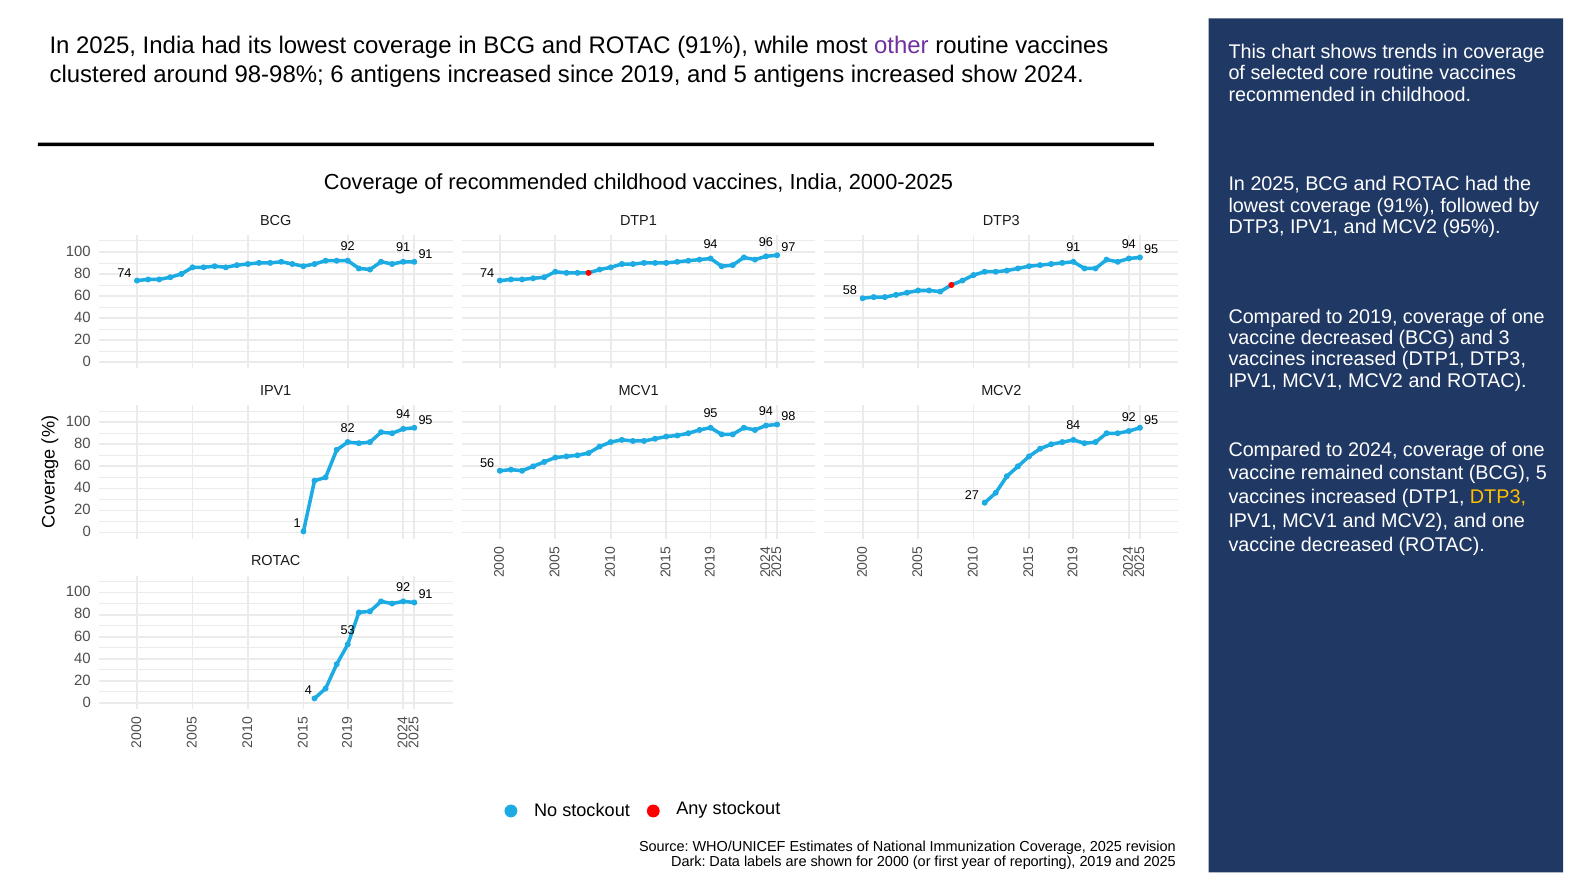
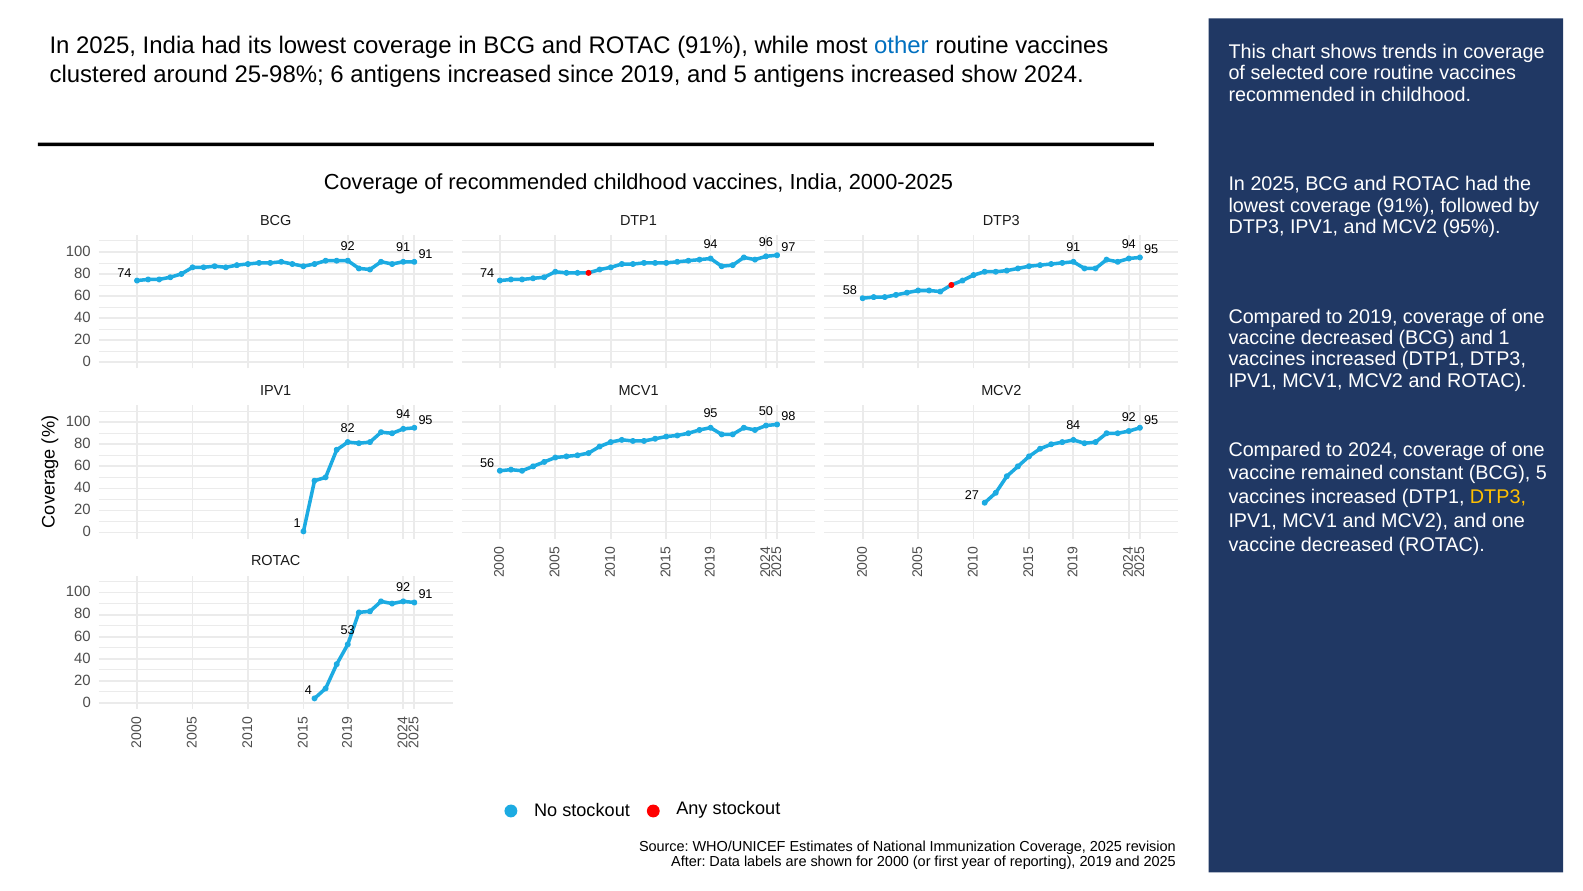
other colour: purple -> blue (901, 46)
98-98%: 98-98% -> 25-98% (279, 74)
and 3: 3 -> 1 (1504, 338)
95 94: 94 -> 50 (766, 411)
Dark: Dark -> After (688, 862)
